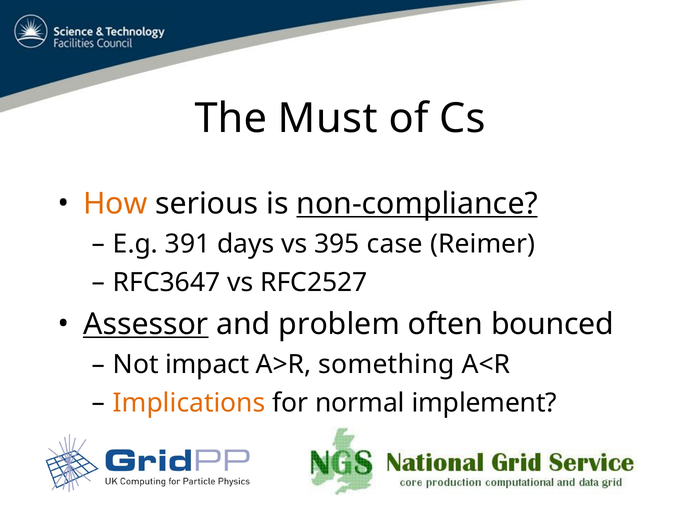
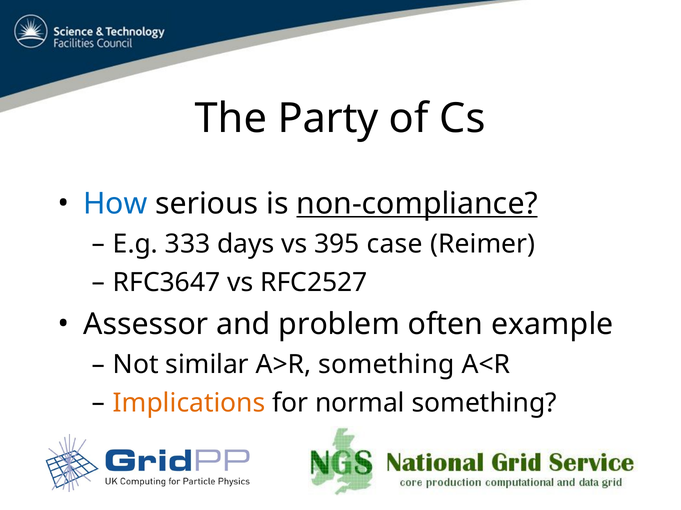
Must: Must -> Party (328, 118)
How colour: orange -> blue (115, 204)
391: 391 -> 333 (188, 244)
Assessor underline: present -> none (146, 325)
bounced: bounced -> example (552, 325)
impact: impact -> similar (207, 365)
normal implement: implement -> something (484, 404)
